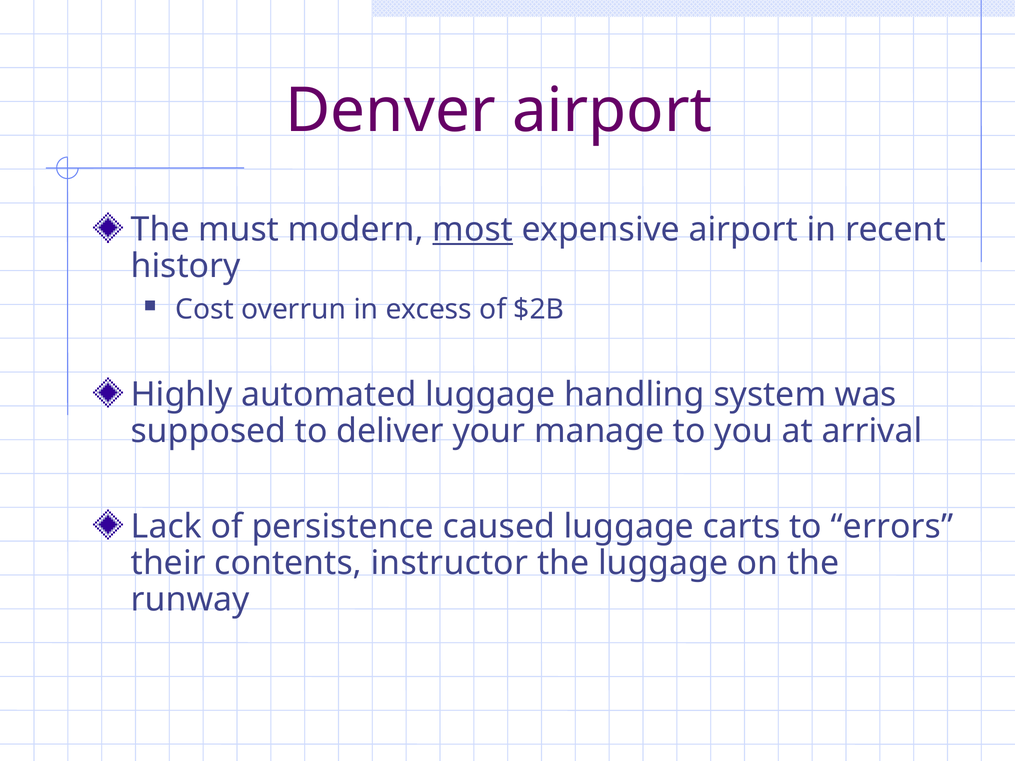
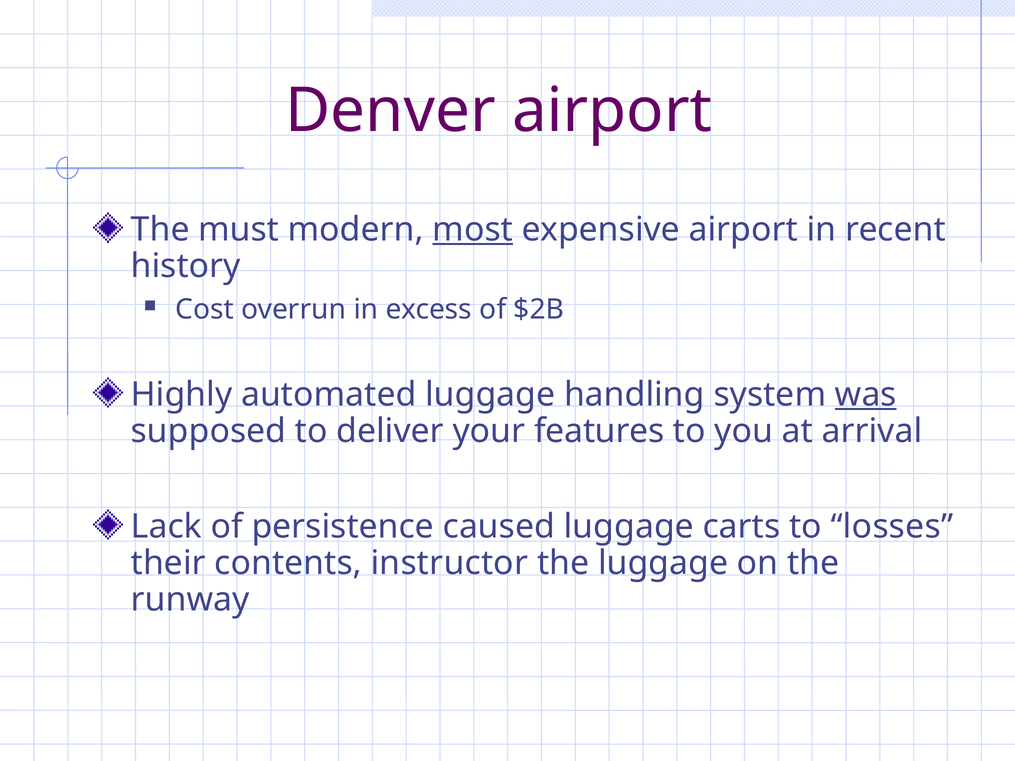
was underline: none -> present (866, 395)
manage: manage -> features (599, 431)
errors: errors -> losses (892, 527)
